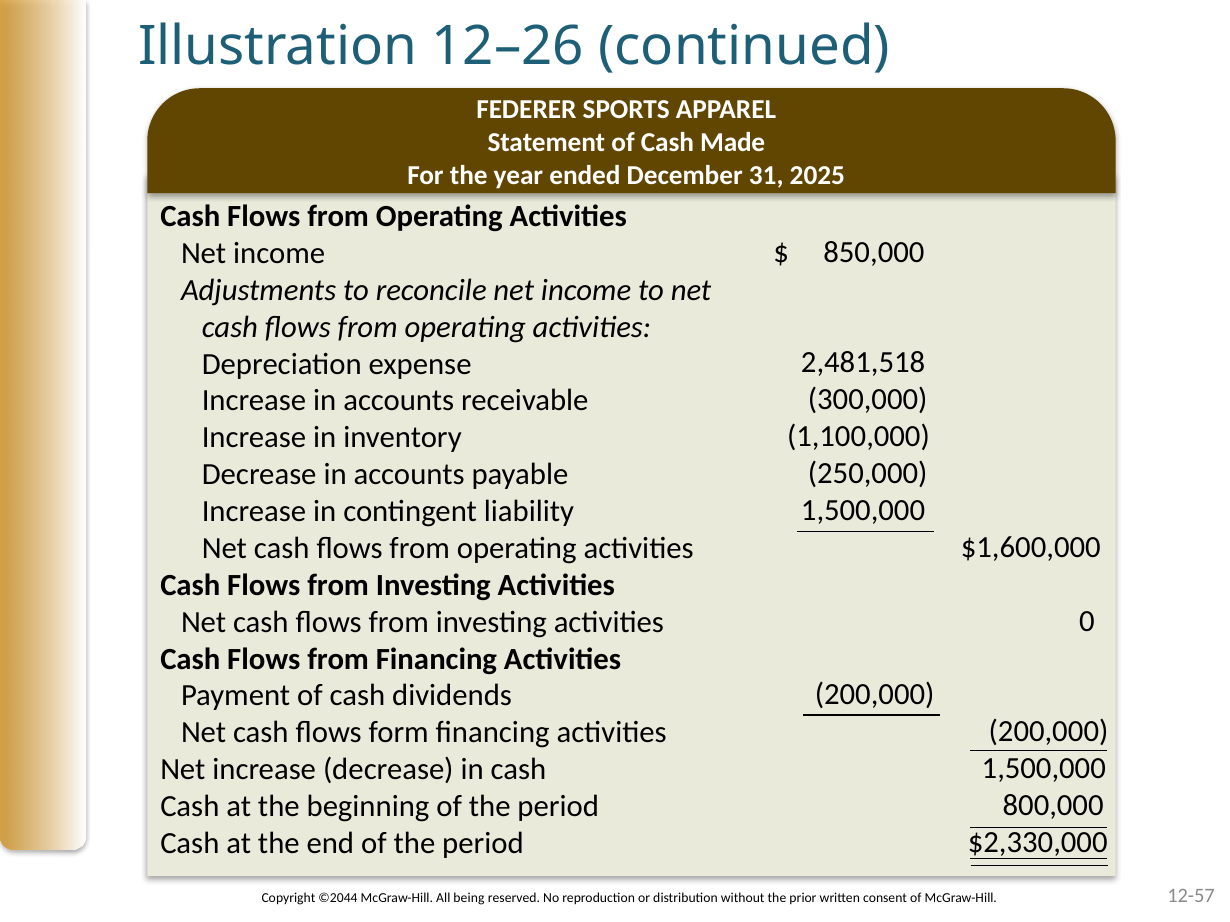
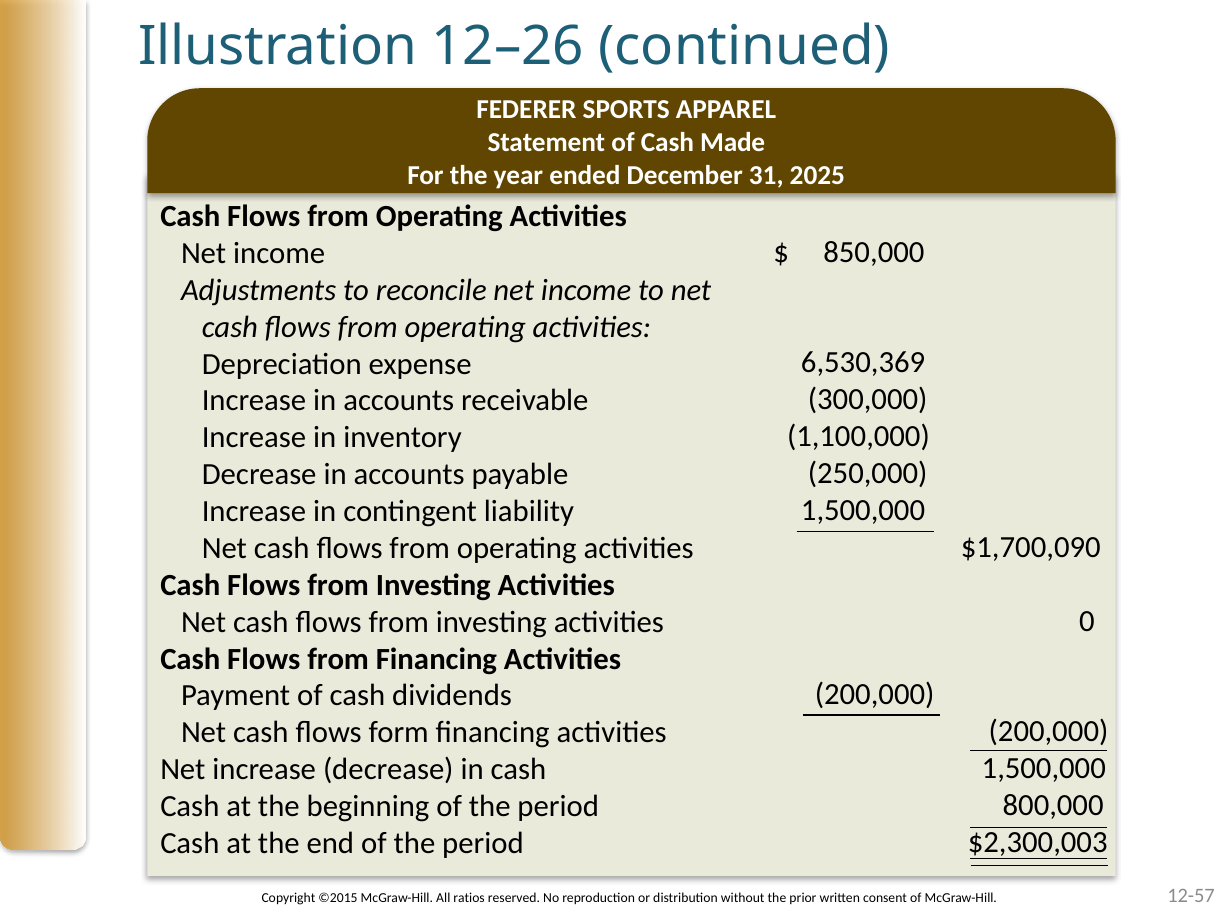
2,481,518: 2,481,518 -> 6,530,369 (863, 363)
$1,600,000: $1,600,000 -> $1,700,090 (1031, 547)
$2,330,000: $2,330,000 -> $2,300,003 (1038, 843)
©2044: ©2044 -> ©2015 (338, 898)
being: being -> ratios (469, 898)
